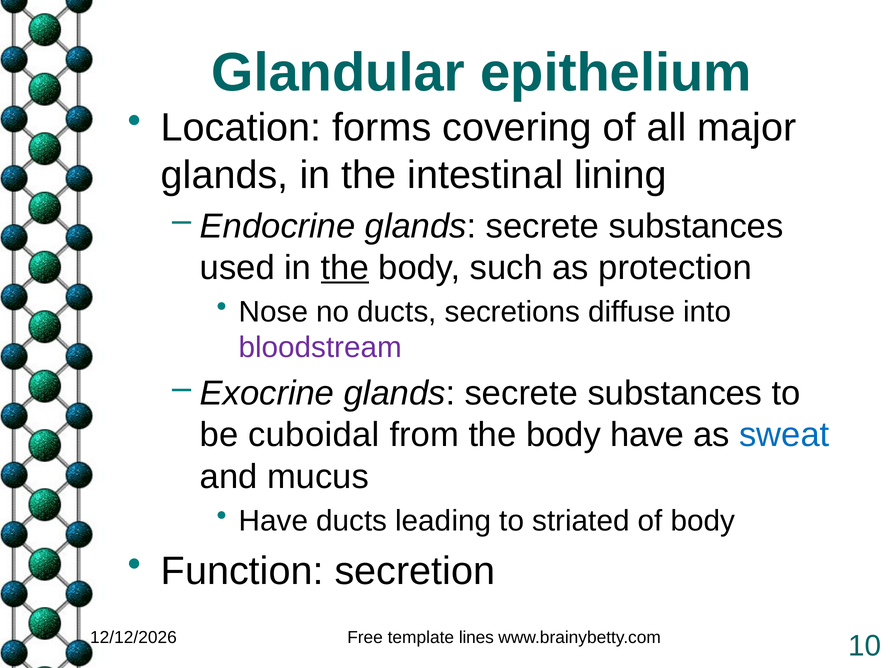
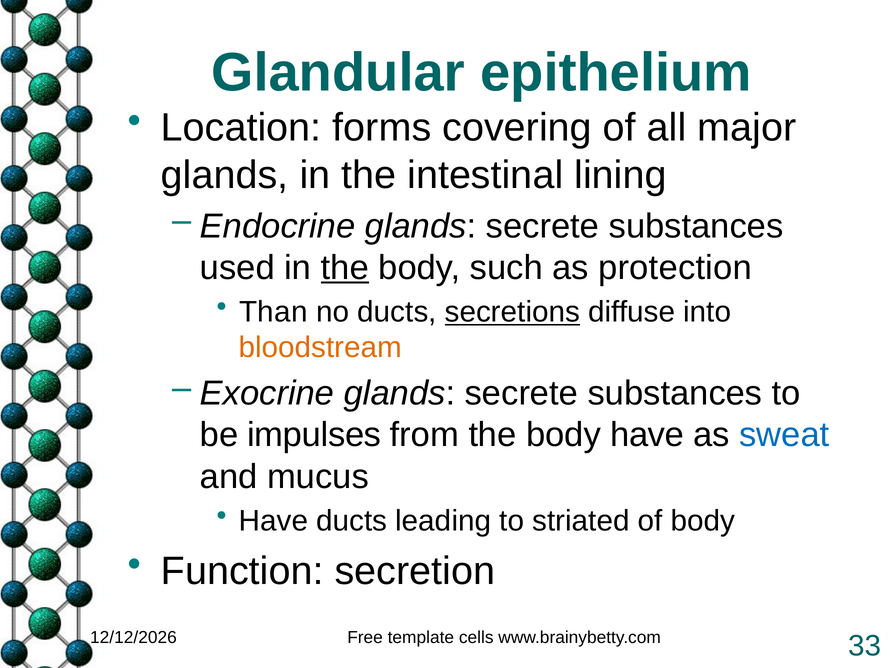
Nose: Nose -> Than (273, 312)
secretions underline: none -> present (512, 312)
bloodstream colour: purple -> orange (320, 347)
cuboidal: cuboidal -> impulses (314, 435)
lines: lines -> cells (476, 637)
10: 10 -> 33 (865, 645)
